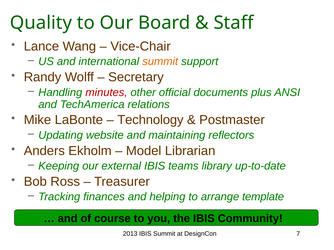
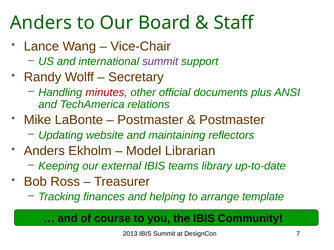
Quality: Quality -> Anders (41, 23)
summit colour: orange -> purple (160, 62)
Technology: Technology -> Postmaster (150, 120)
